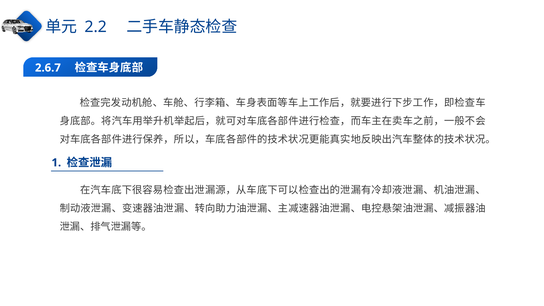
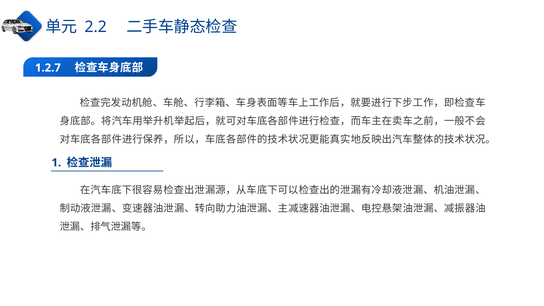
2.6.7: 2.6.7 -> 1.2.7 (48, 68)
